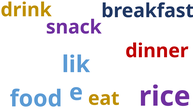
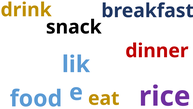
snack colour: purple -> black (74, 27)
